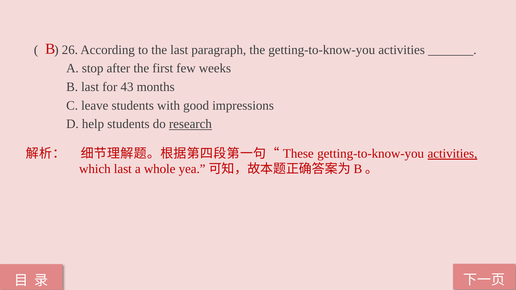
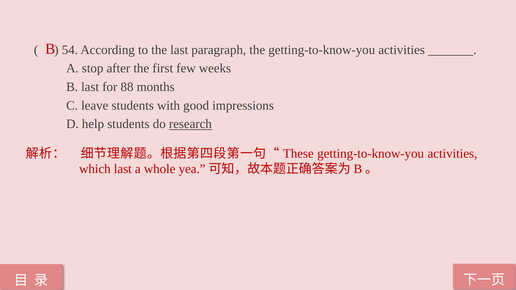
26: 26 -> 54 (70, 50)
43: 43 -> 88 (127, 87)
activities underline: present -> none (452, 154)
